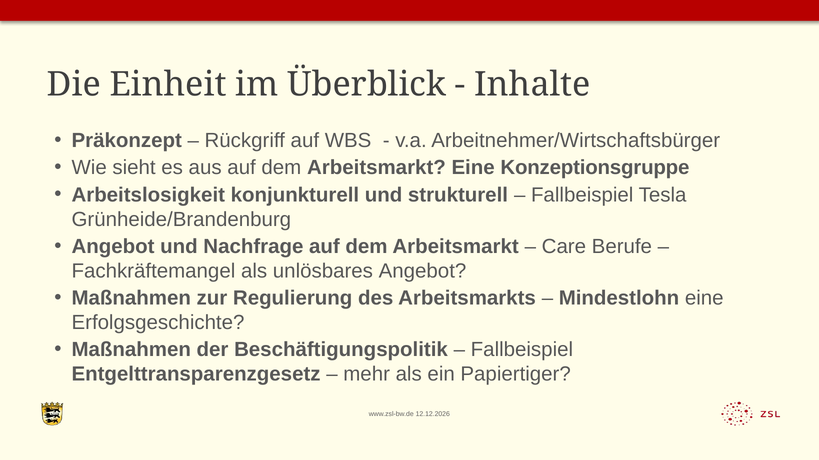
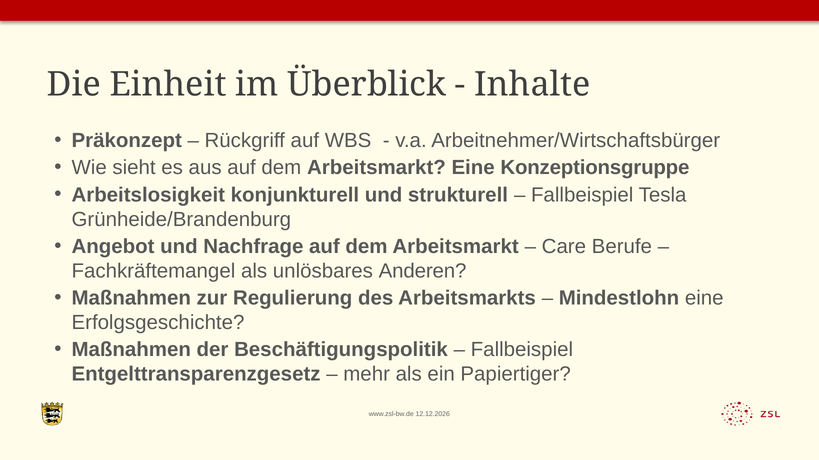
unlösbares Angebot: Angebot -> Anderen (423, 271)
